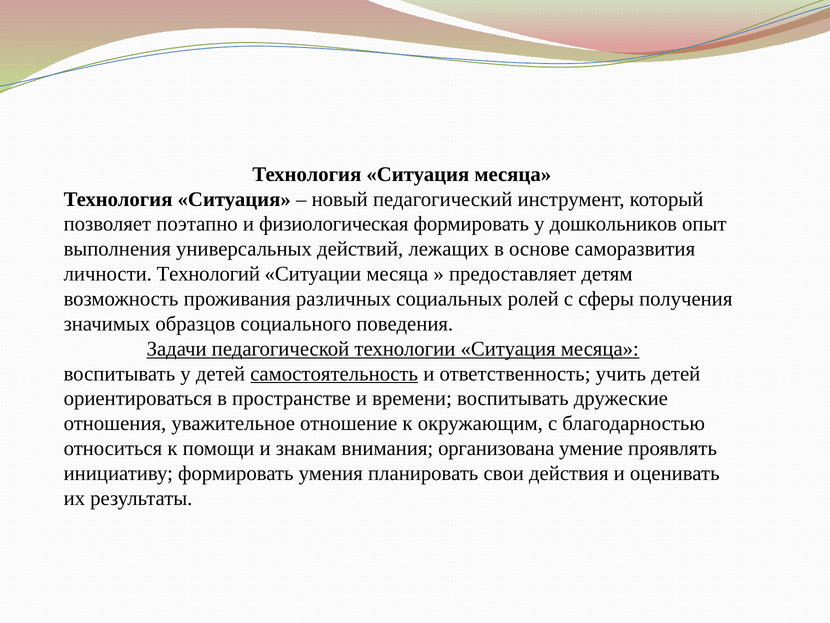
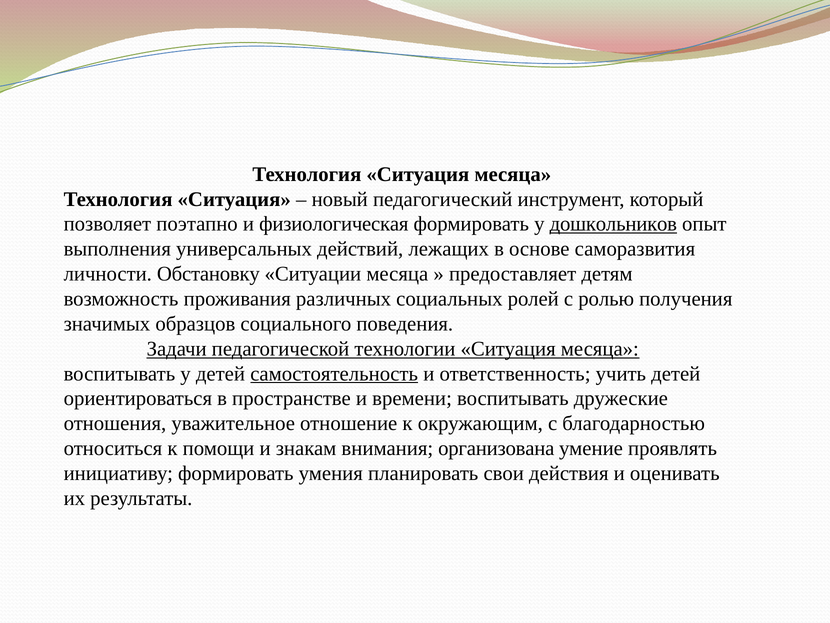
дошкольников underline: none -> present (613, 224)
Технологий: Технологий -> Обстановку (208, 274)
сферы: сферы -> ролью (606, 299)
